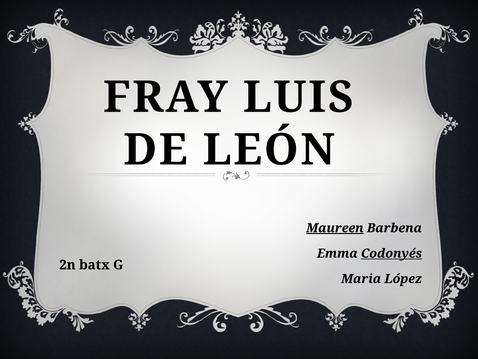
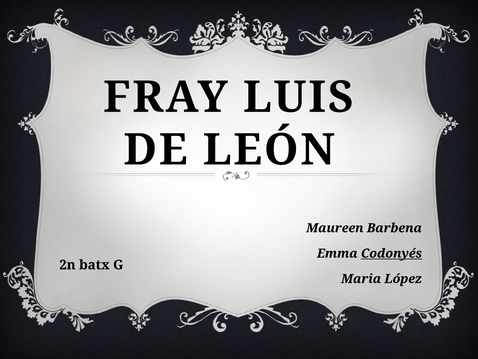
Maureen underline: present -> none (335, 228)
